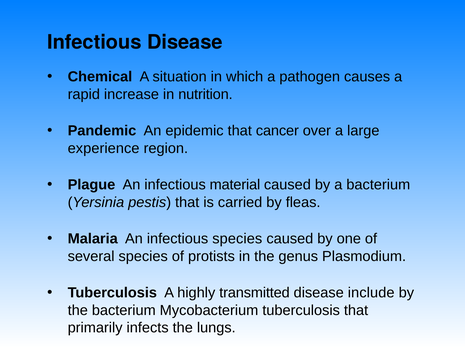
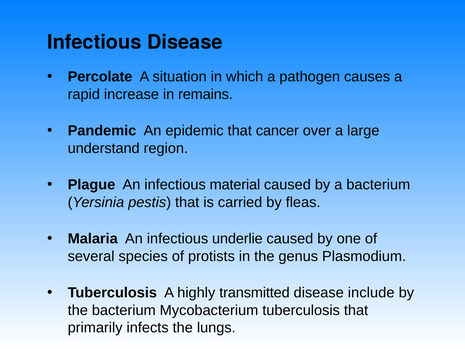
Chemical: Chemical -> Percolate (100, 77)
nutrition: nutrition -> remains (205, 94)
experience: experience -> understand (104, 148)
infectious species: species -> underlie (237, 239)
